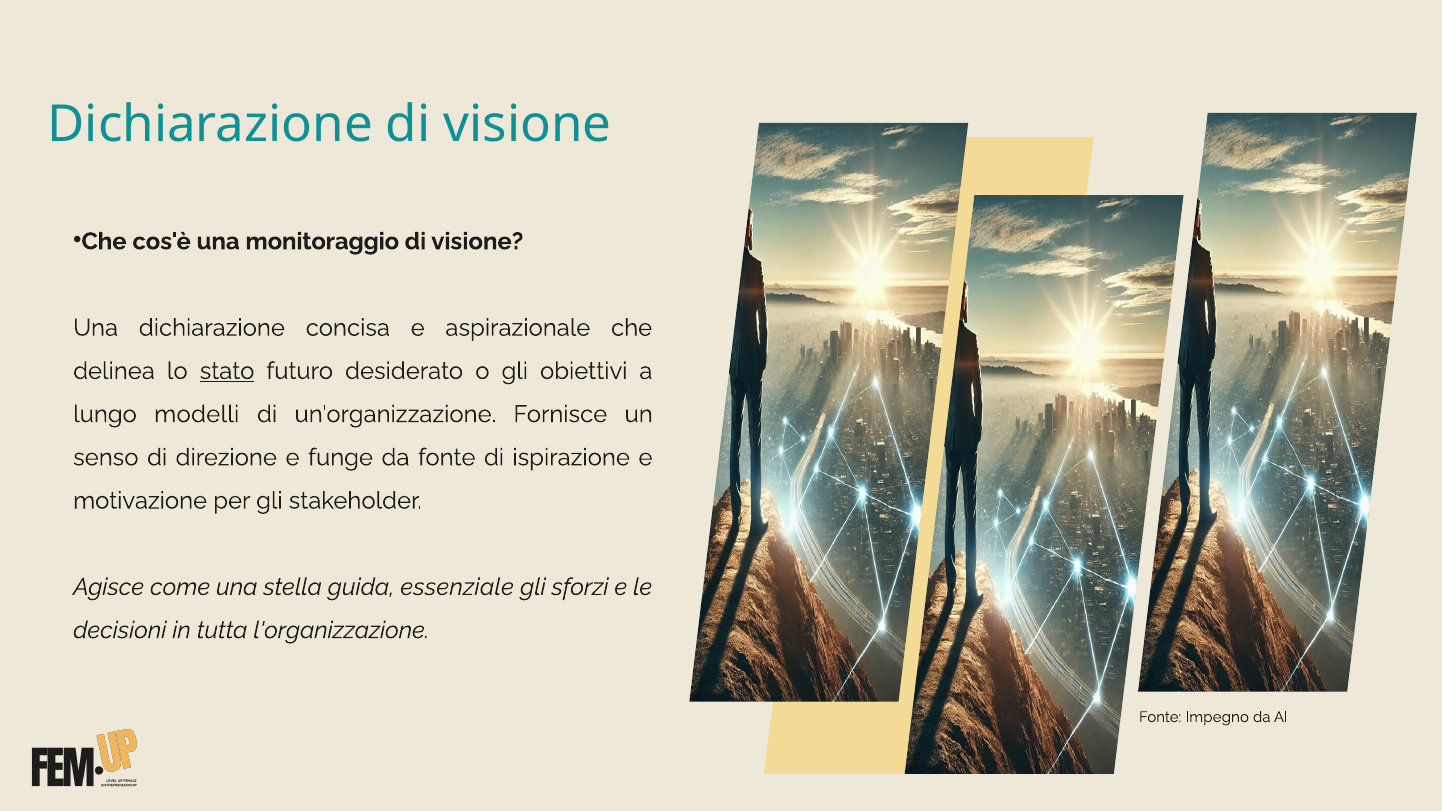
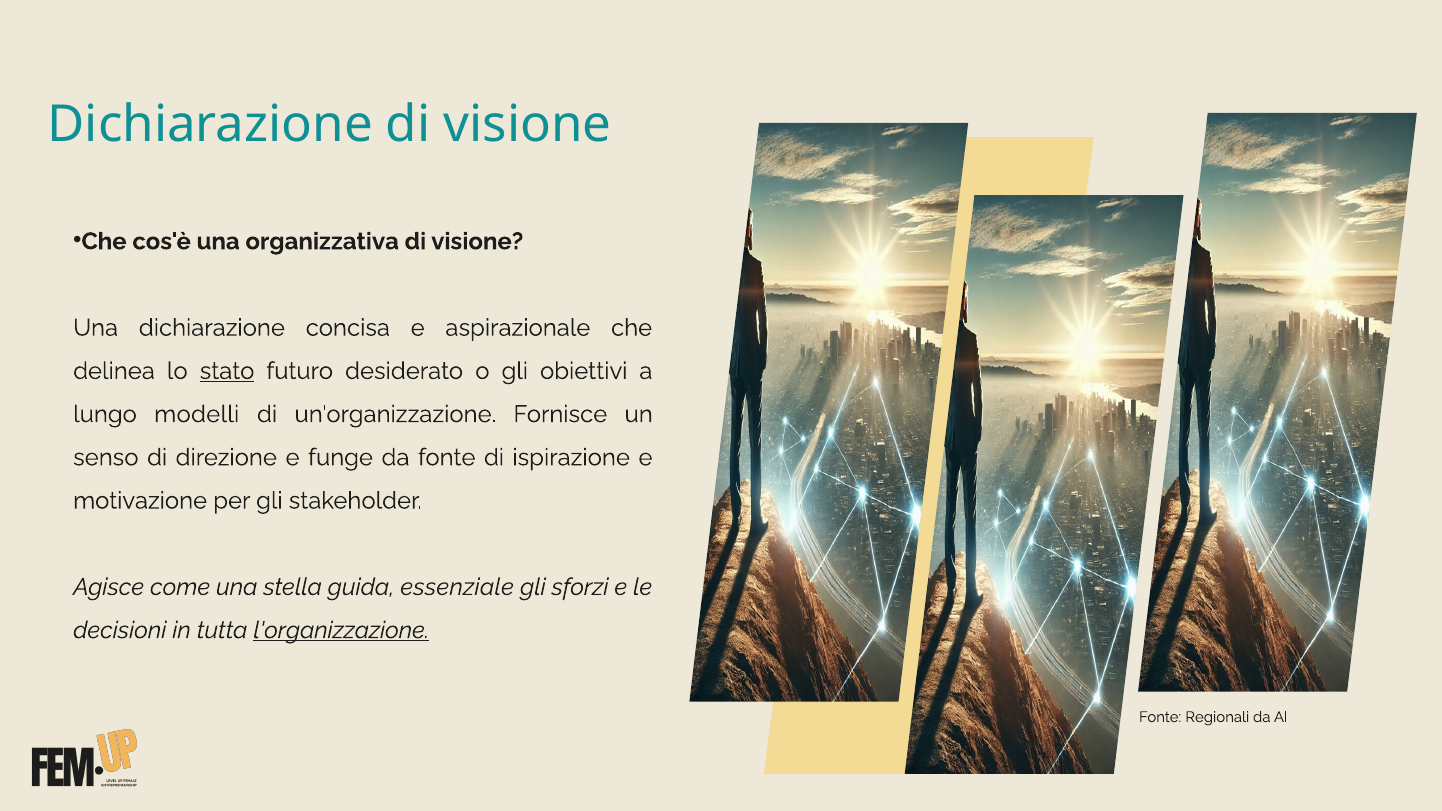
monitoraggio: monitoraggio -> organizzativa (322, 241)
l'organizzazione underline: none -> present (341, 630)
Impegno: Impegno -> Regionali (1217, 717)
